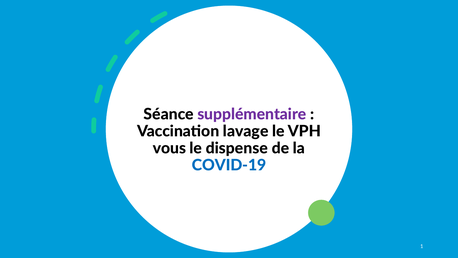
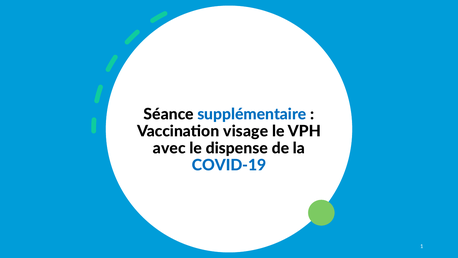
supplémentaire colour: purple -> blue (252, 114)
lavage: lavage -> visage (246, 131)
vous: vous -> avec (169, 148)
